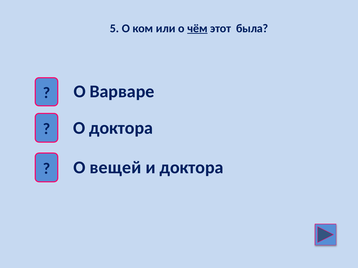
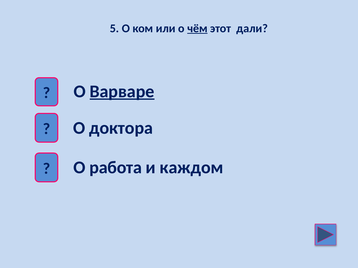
была: была -> дали (252, 28)
Варваре underline: none -> present (122, 92)
вещей: вещей -> работа (116, 168)
и доктора: доктора -> каждом (192, 168)
